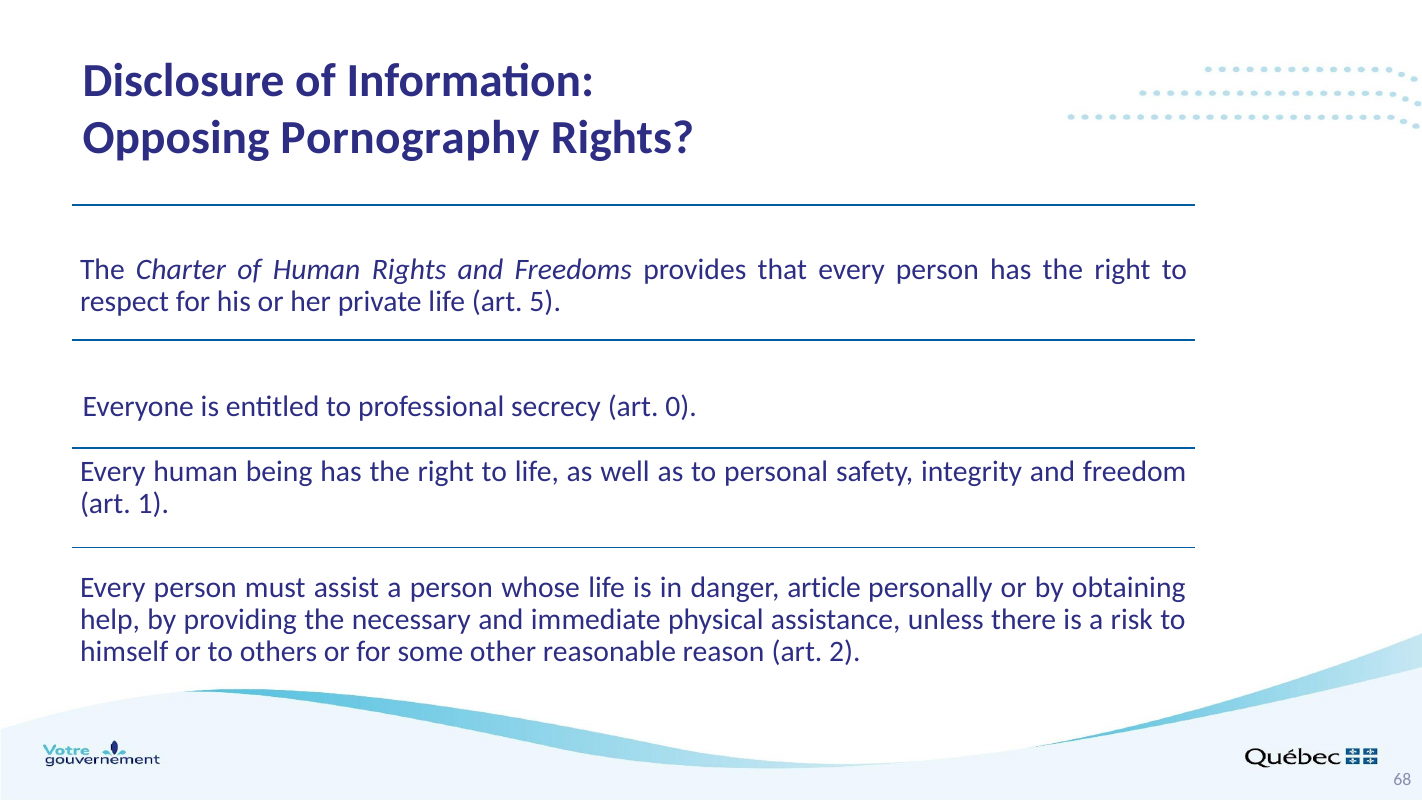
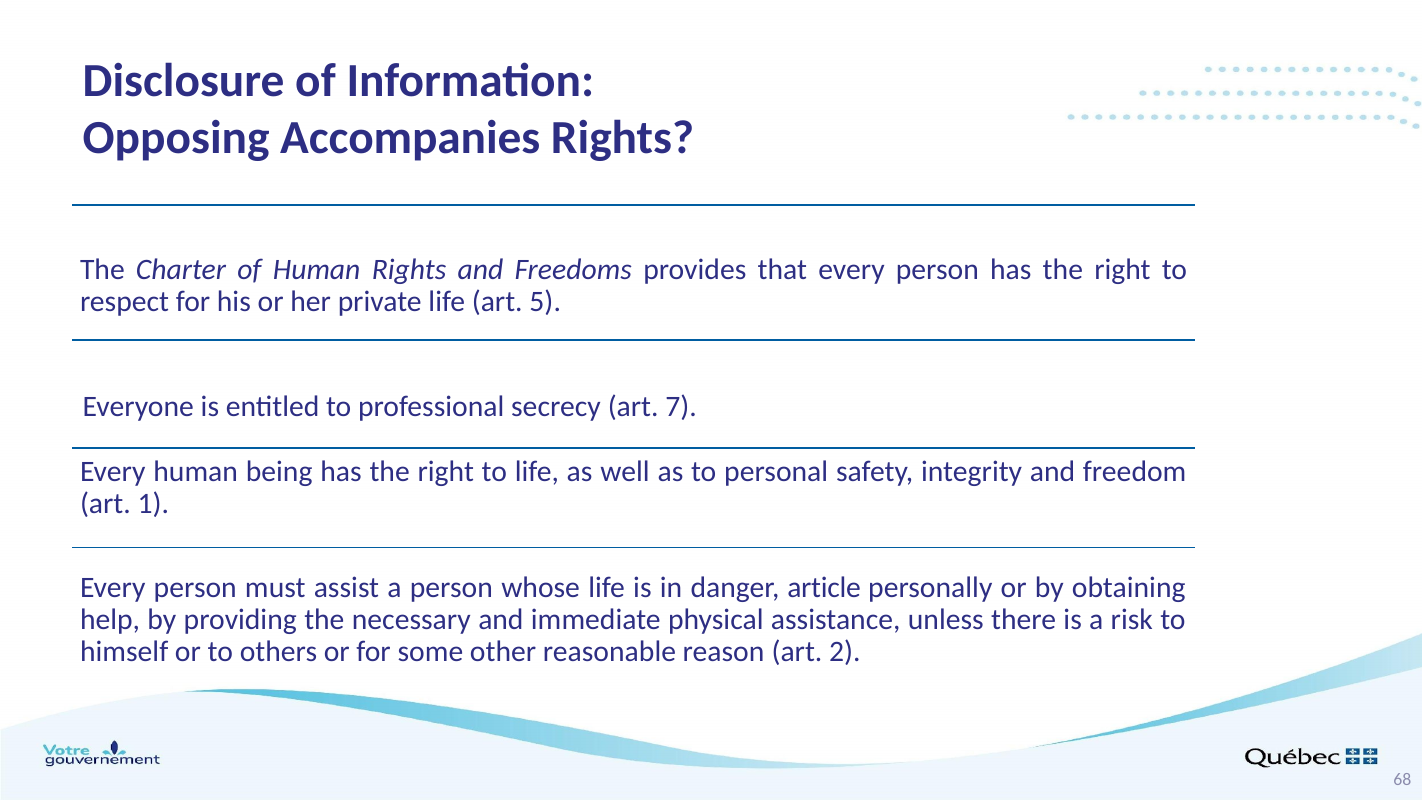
Pornography: Pornography -> Accompanies (410, 137)
0: 0 -> 7 (681, 407)
